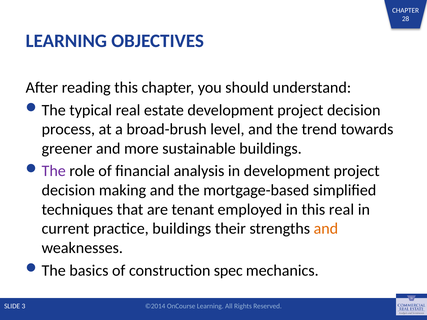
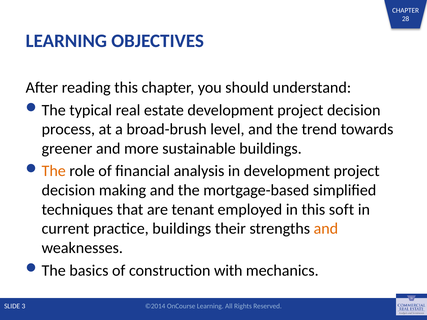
The colour: purple -> orange (54, 171)
this real: real -> soft (341, 210)
spec: spec -> with (228, 271)
